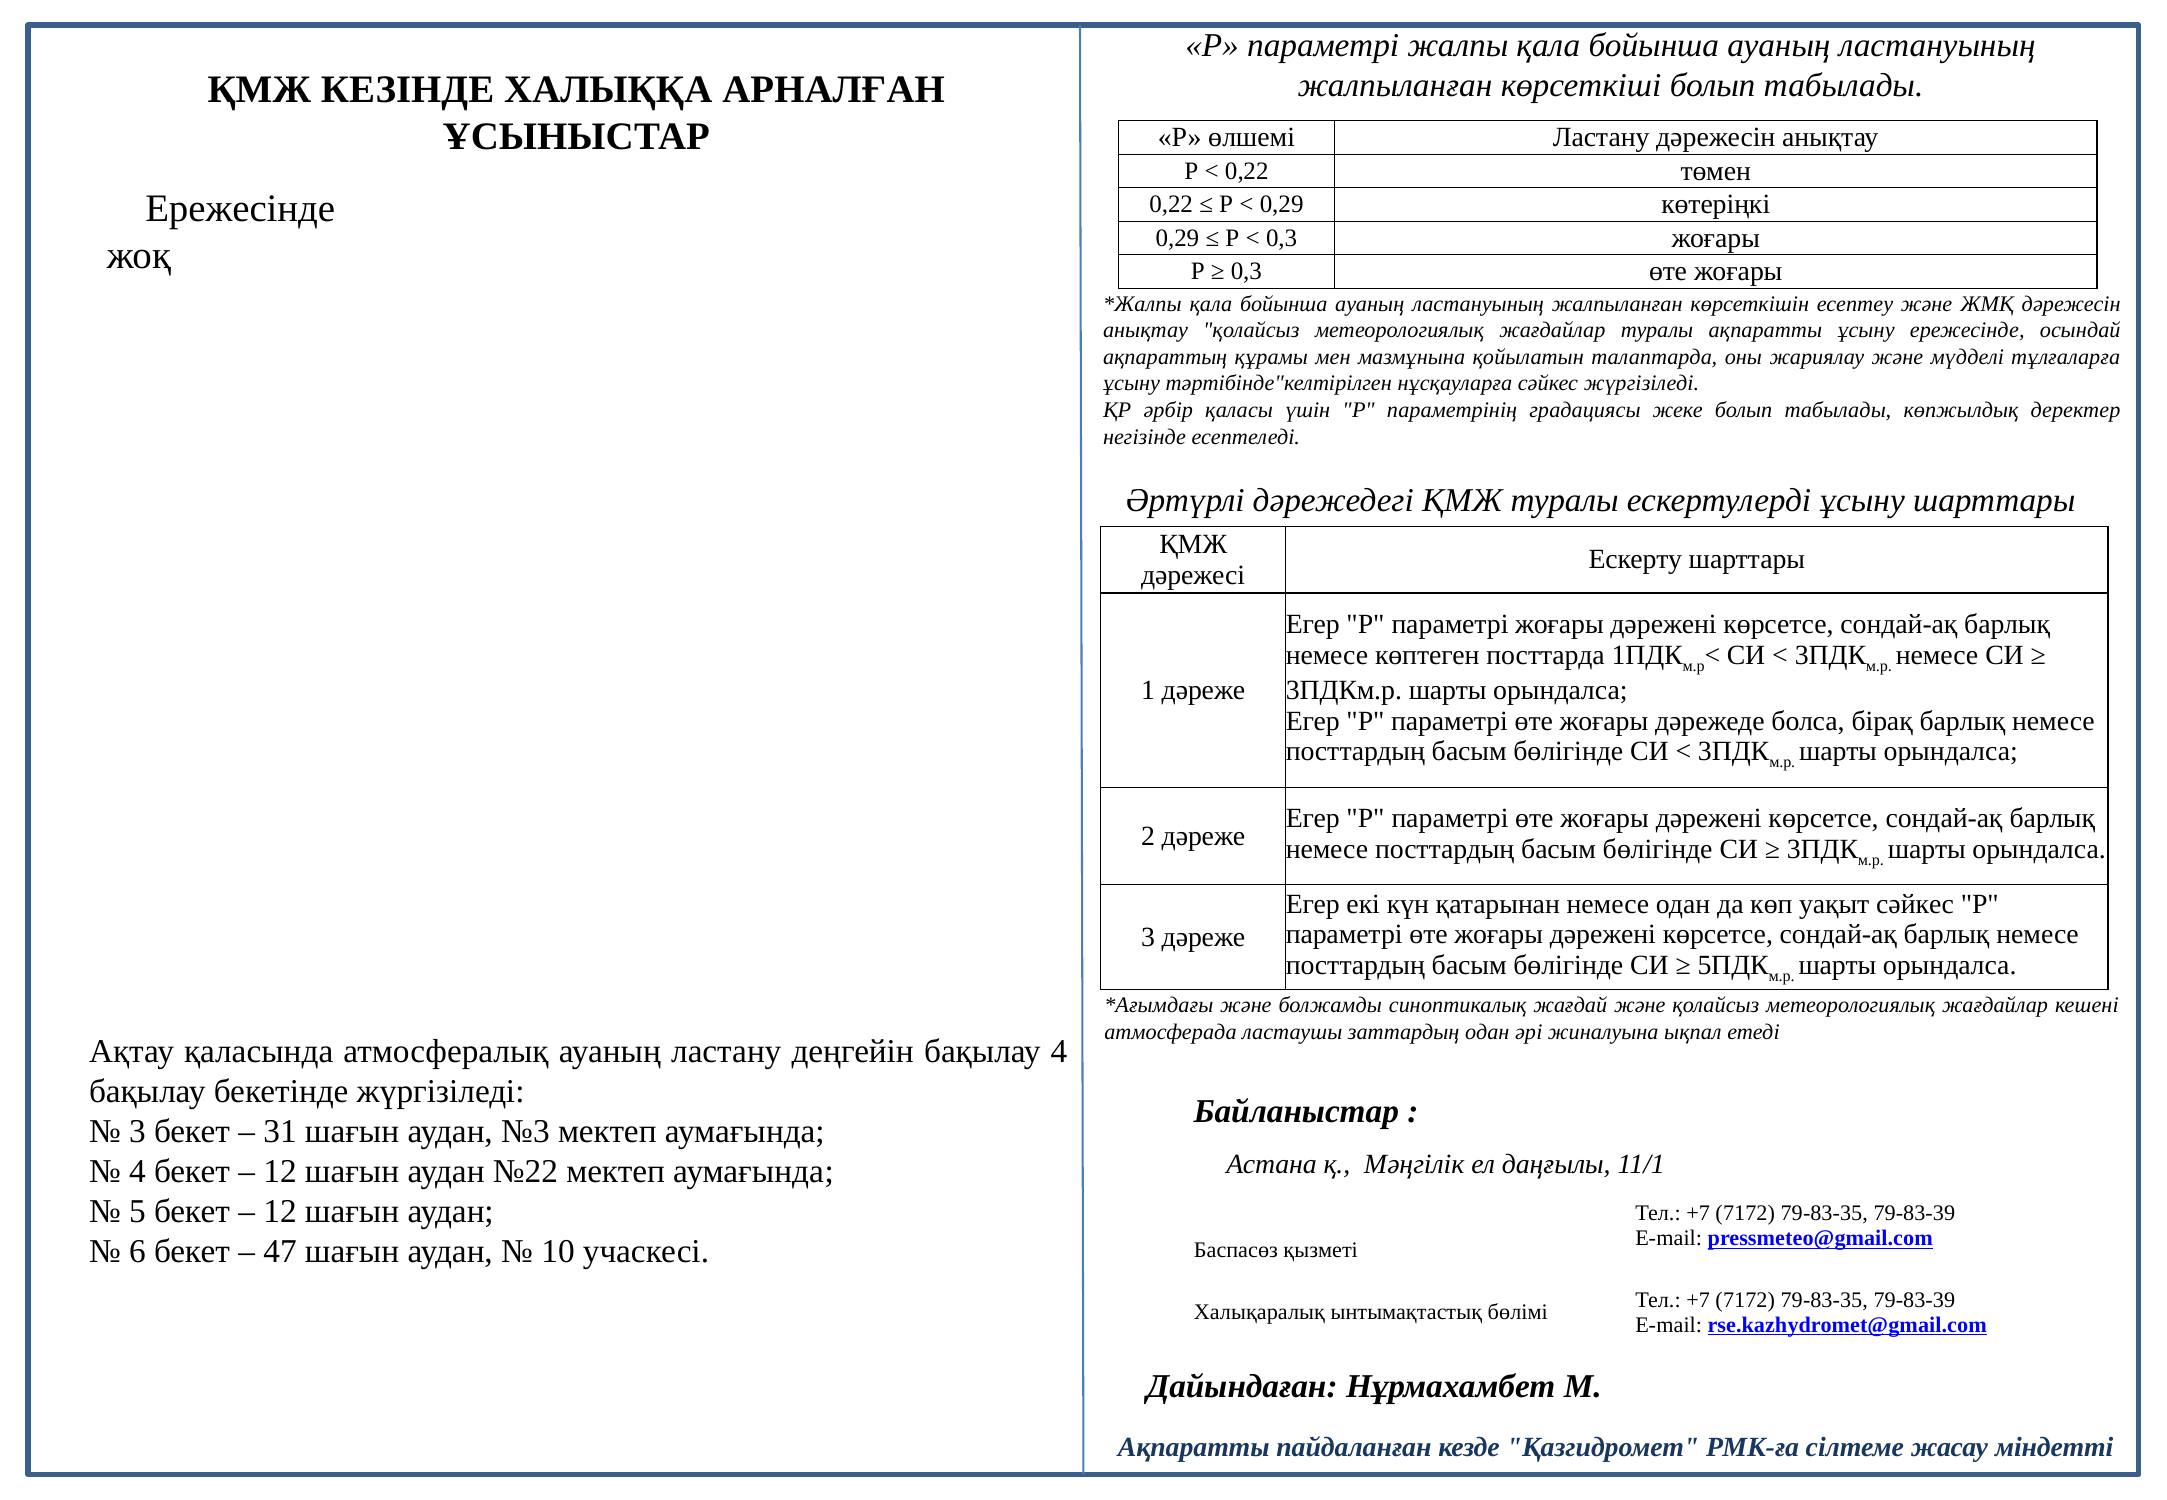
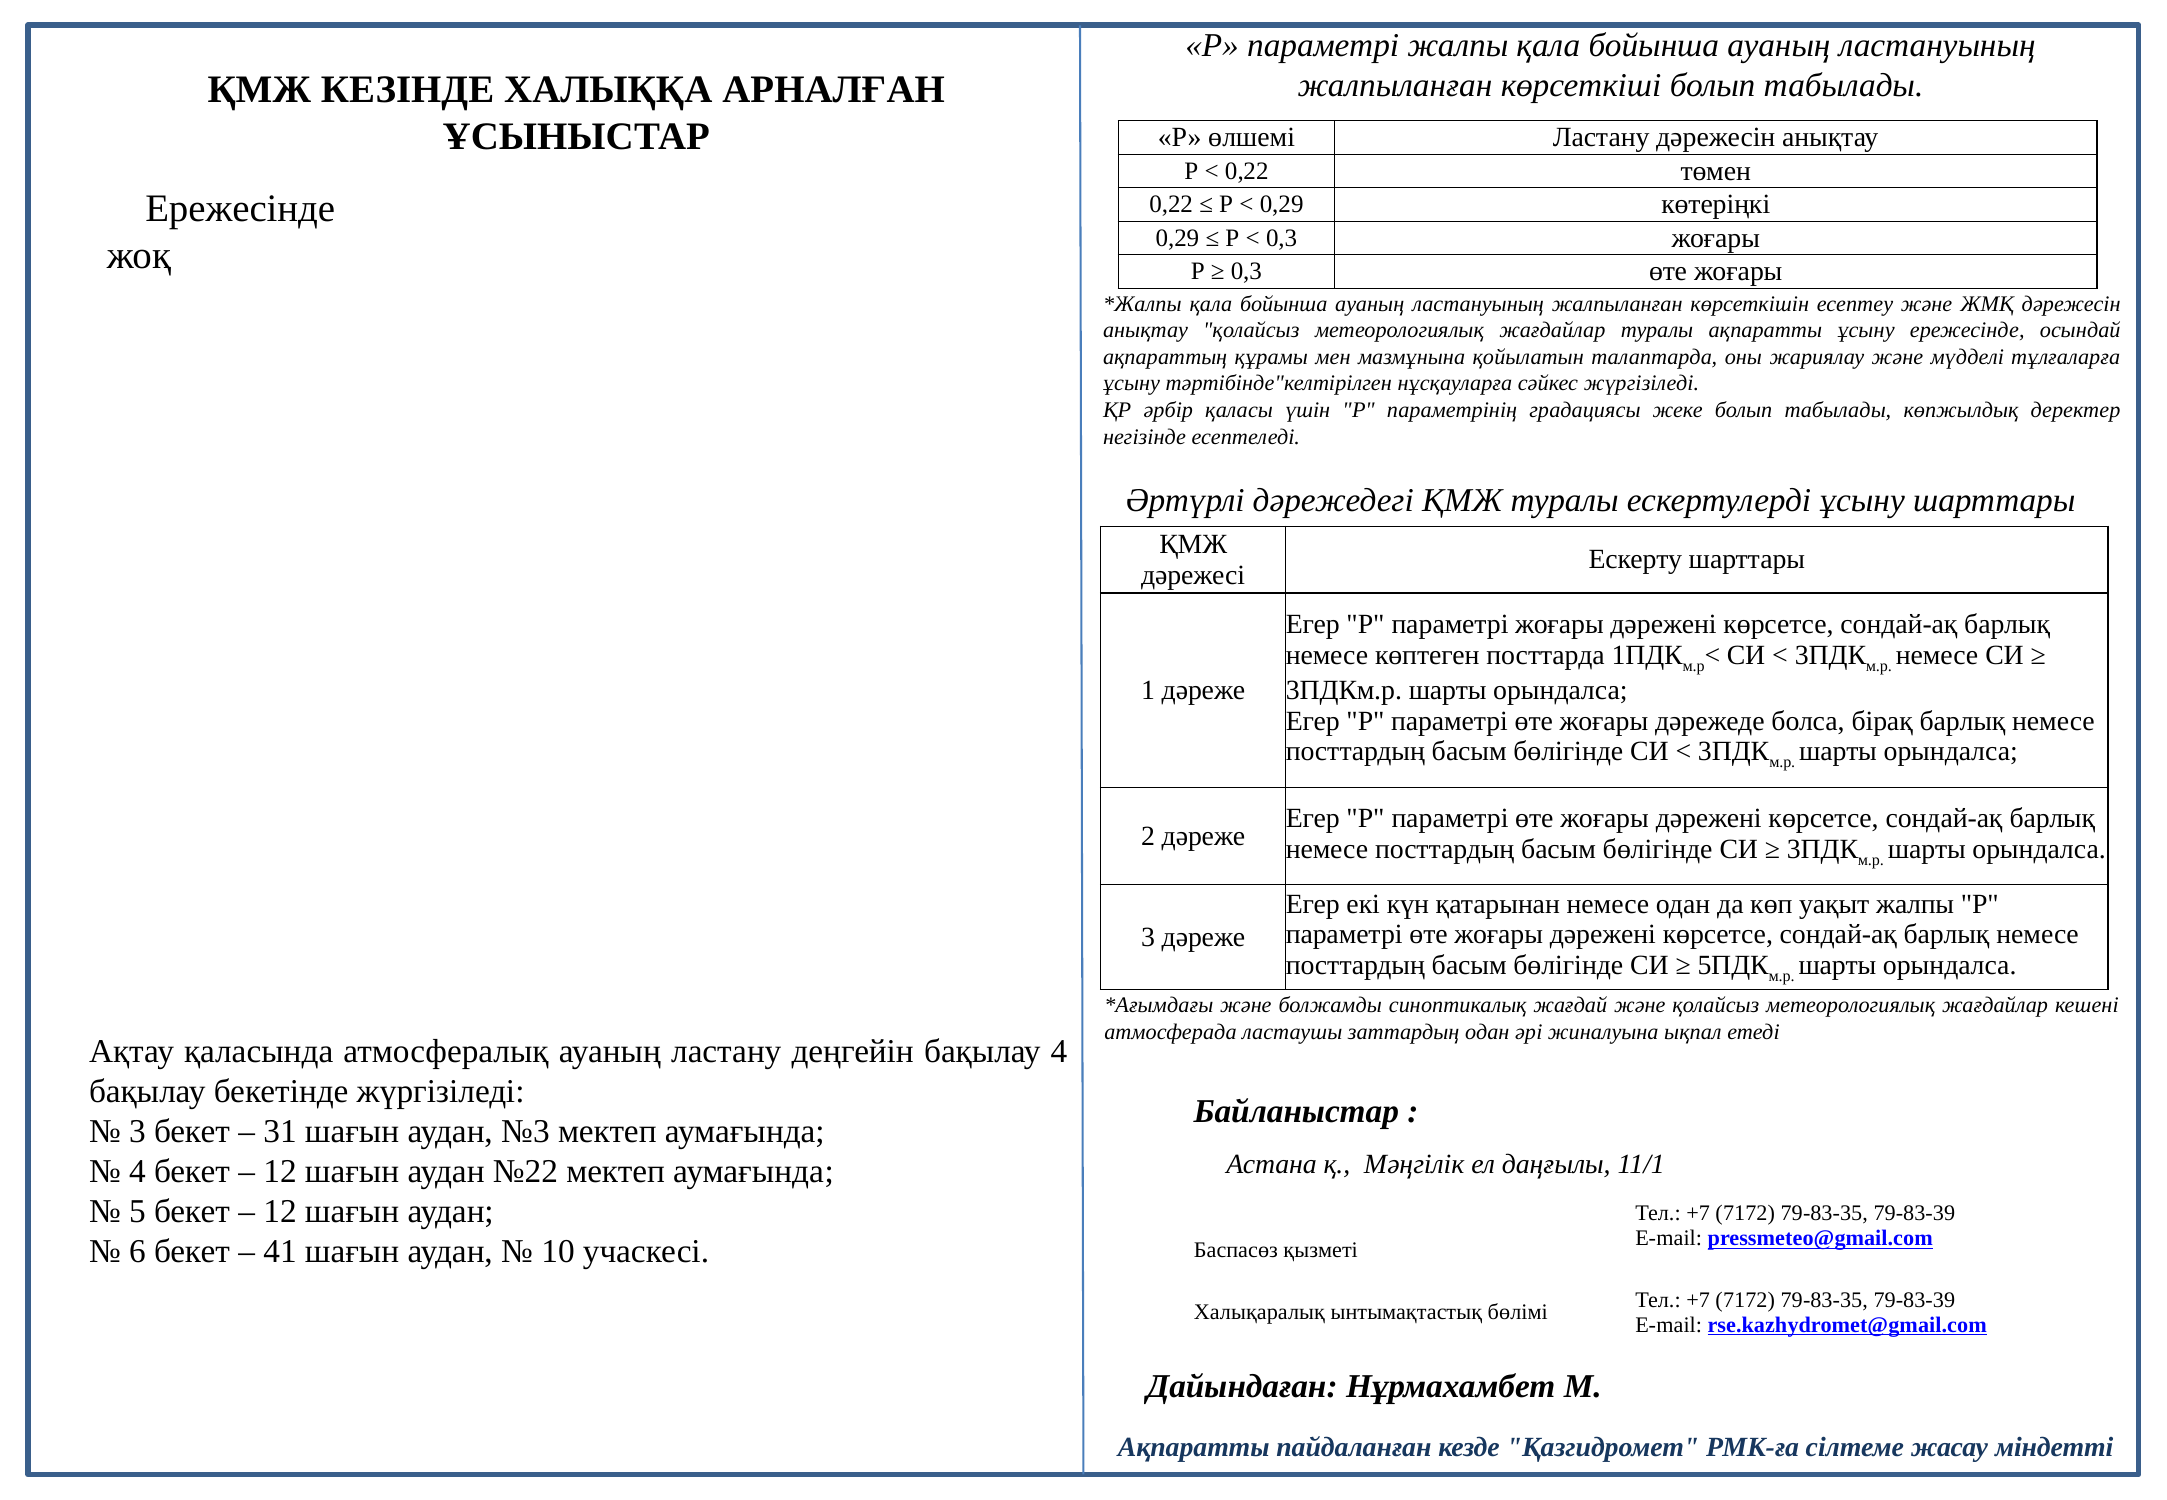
уақыт сәйкес: сәйкес -> жалпы (1915, 904)
47: 47 -> 41 (280, 1251)
